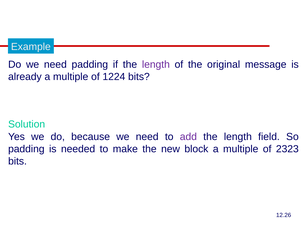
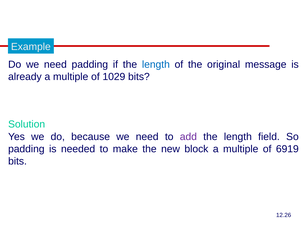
length colour: purple -> blue (156, 65)
1224: 1224 -> 1029 (114, 77)
2323: 2323 -> 6919 (287, 149)
